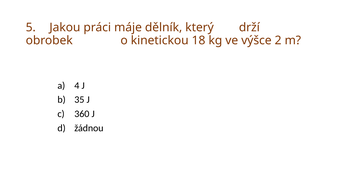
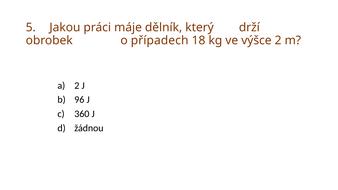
kinetickou: kinetickou -> případech (160, 40)
4: 4 -> 2 (77, 86)
35: 35 -> 96 (79, 100)
